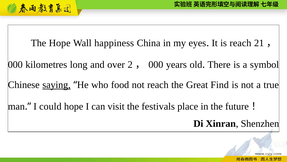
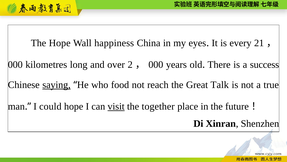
is reach: reach -> every (240, 43)
symbol: symbol -> success (265, 64)
Find: Find -> Talk (220, 85)
visit underline: none -> present (116, 106)
festivals: festivals -> together (158, 106)
